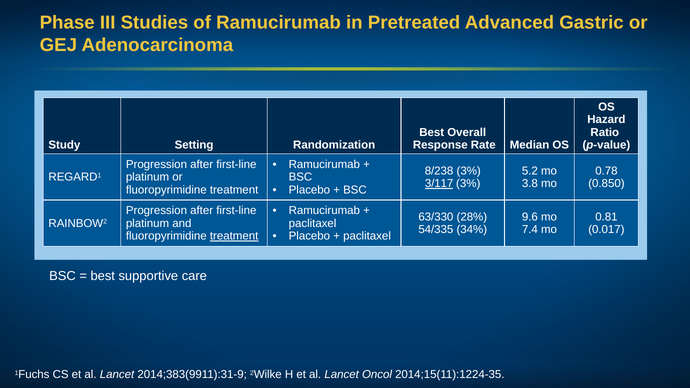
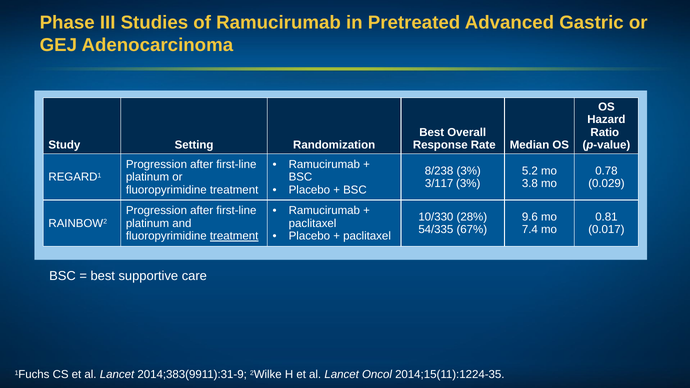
3/117 underline: present -> none (439, 184)
0.850: 0.850 -> 0.029 (606, 184)
63/330: 63/330 -> 10/330 (436, 217)
34%: 34% -> 67% (472, 230)
